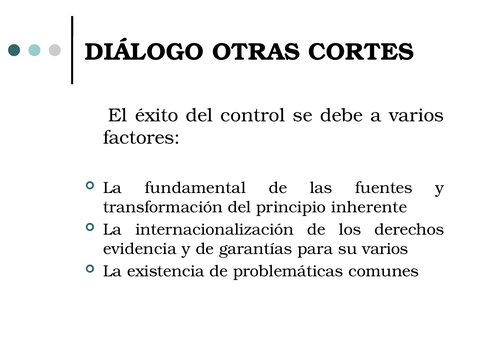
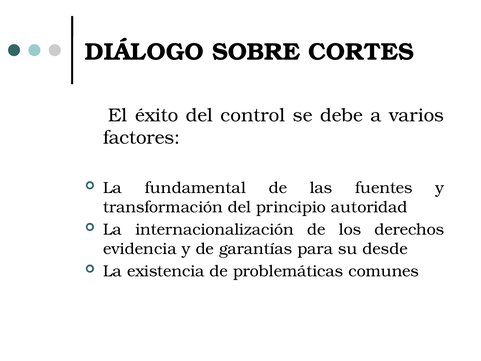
OTRAS: OTRAS -> SOBRE (256, 52)
inherente: inherente -> autoridad (369, 207)
su varios: varios -> desde (385, 249)
